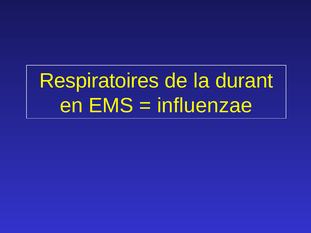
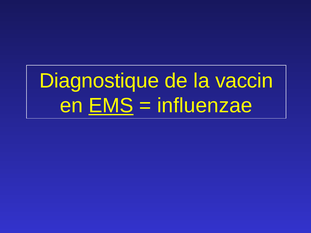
Respiratoires: Respiratoires -> Diagnostique (99, 81)
durant: durant -> vaccin (244, 81)
EMS underline: none -> present (111, 106)
